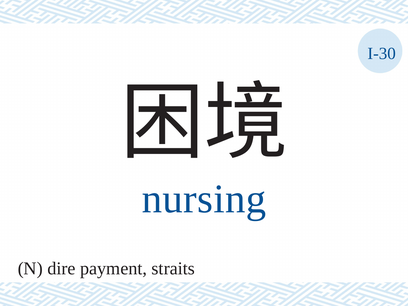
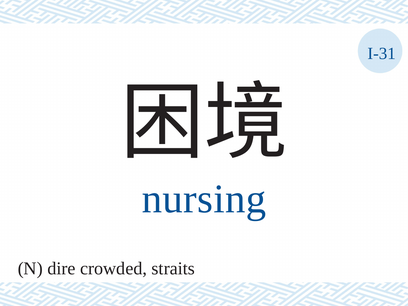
I-30: I-30 -> I-31 (382, 53)
payment: payment -> crowded (114, 268)
